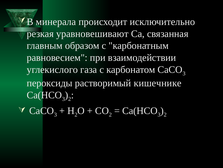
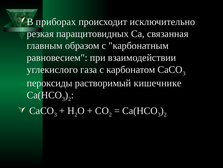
минерала: минерала -> приборах (56, 22)
уравновешивают: уравновешивают -> паращитовидных (92, 34)
